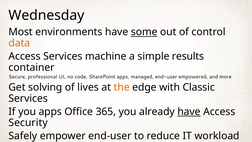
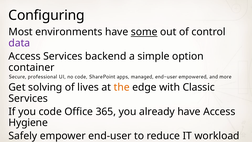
Wednesday: Wednesday -> Configuring (47, 15)
data colour: orange -> purple (19, 43)
machine: machine -> backend (106, 56)
results: results -> option (188, 56)
you apps: apps -> code (50, 111)
have underline: present -> none (189, 111)
Security: Security -> Hygiene (28, 123)
